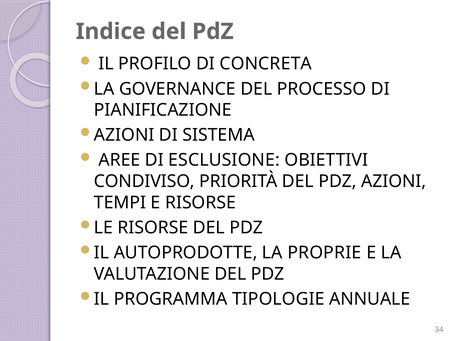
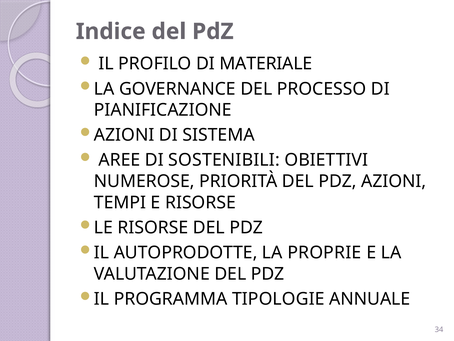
CONCRETA: CONCRETA -> MATERIALE (266, 64)
ESCLUSIONE: ESCLUSIONE -> SOSTENIBILI (224, 160)
CONDIVISO: CONDIVISO -> NUMEROSE (144, 181)
